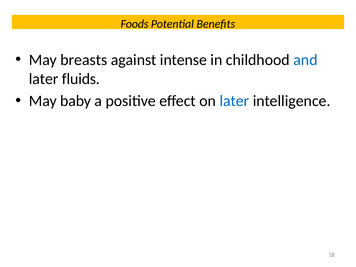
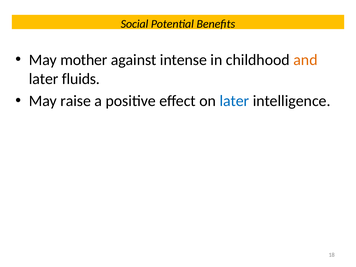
Foods: Foods -> Social (135, 24)
breasts: breasts -> mother (84, 60)
and colour: blue -> orange (305, 60)
baby: baby -> raise (76, 101)
